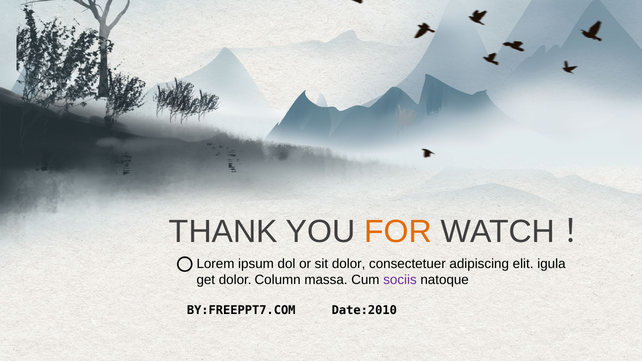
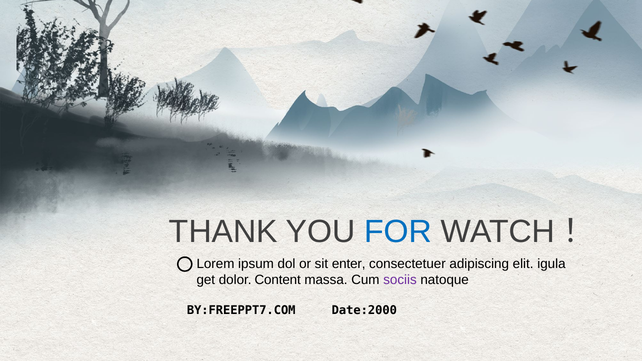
FOR colour: orange -> blue (398, 232)
sit dolor: dolor -> enter (349, 264)
Column: Column -> Content (278, 280)
Date:2010: Date:2010 -> Date:2000 (364, 310)
